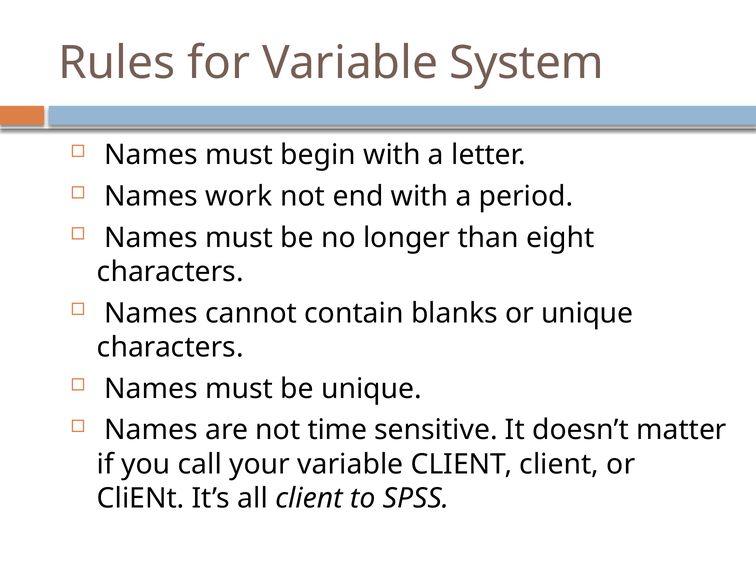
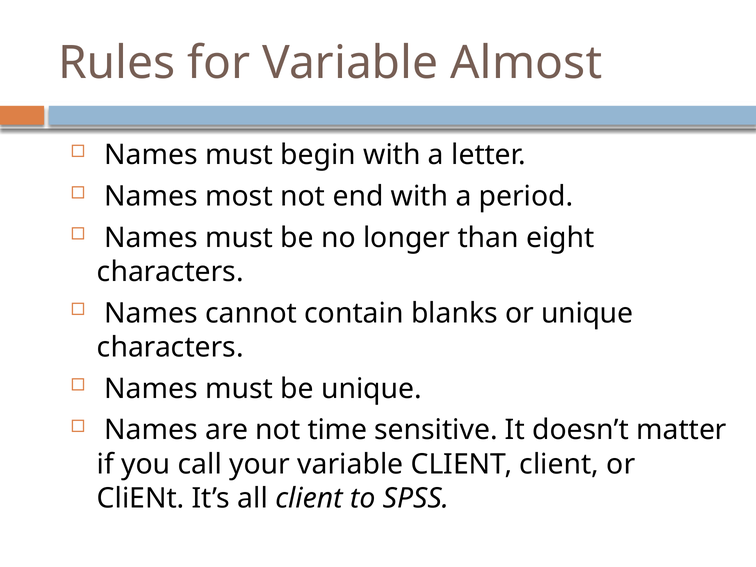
System: System -> Almost (526, 63)
work: work -> most (239, 196)
